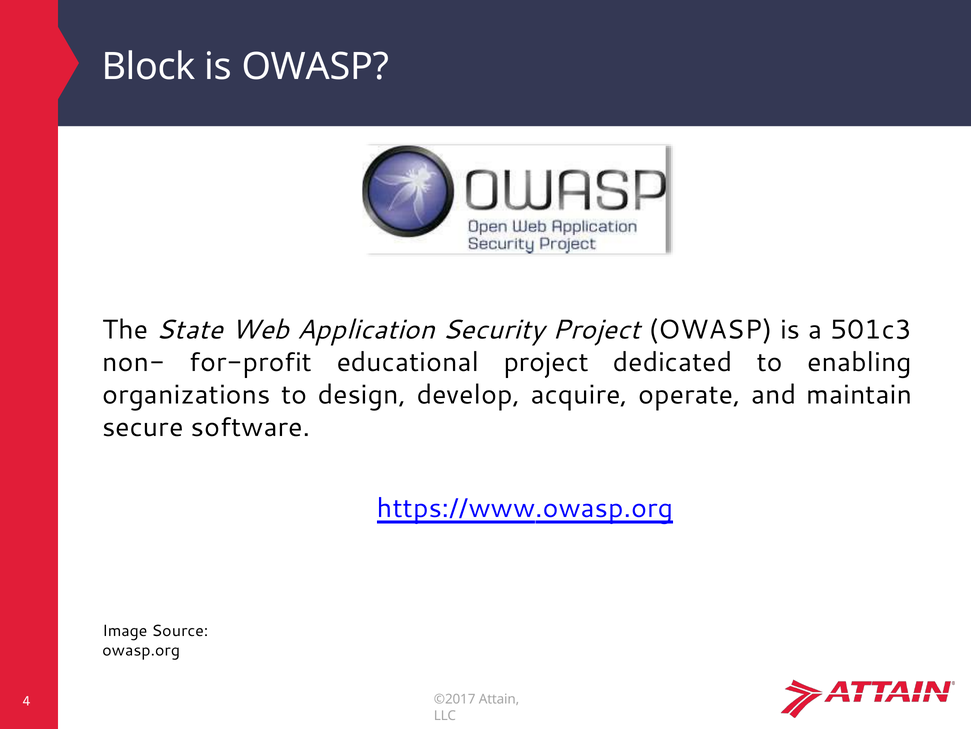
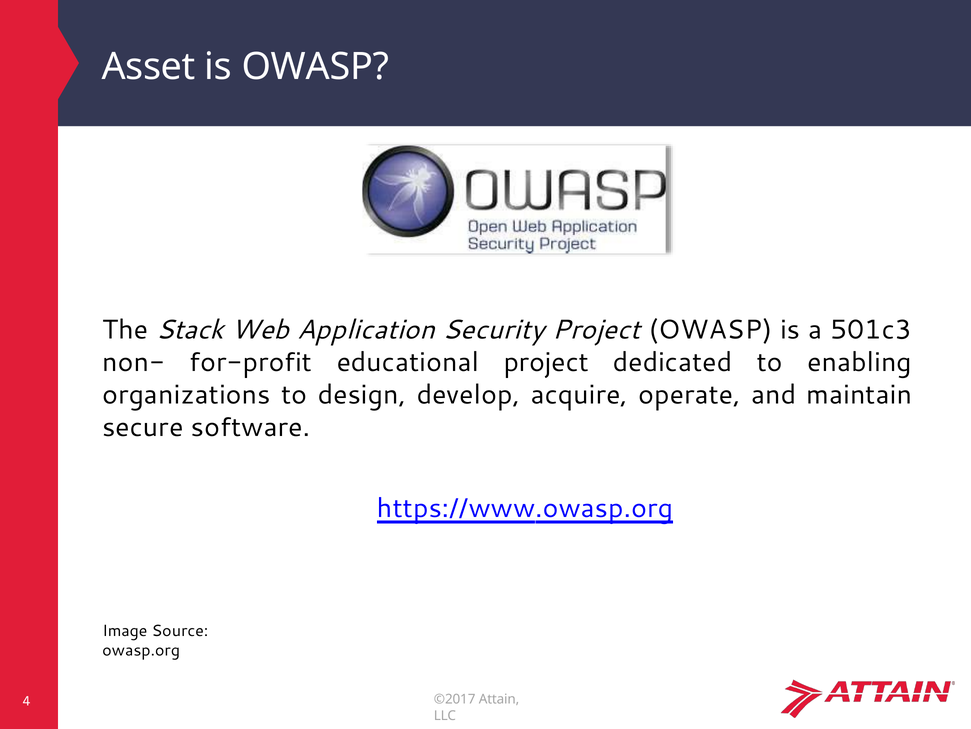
Block: Block -> Asset (149, 67)
State: State -> Stack (190, 330)
